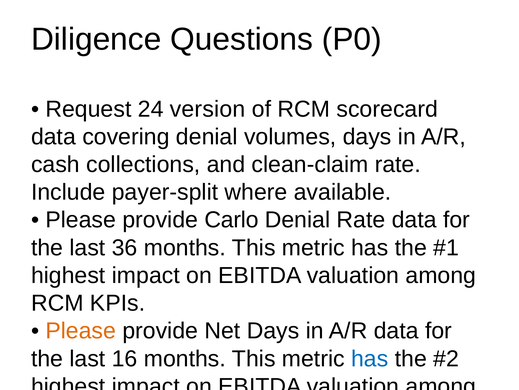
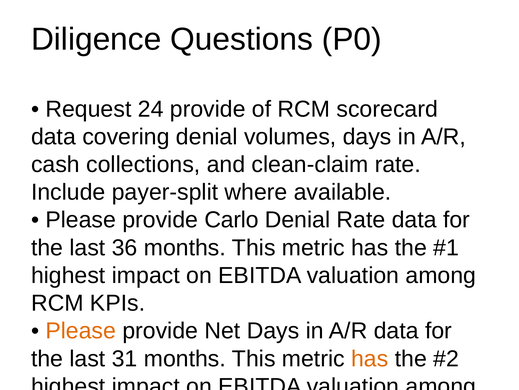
24 version: version -> provide (208, 109)
16: 16 -> 31 (125, 358)
has colour: blue -> orange (370, 358)
